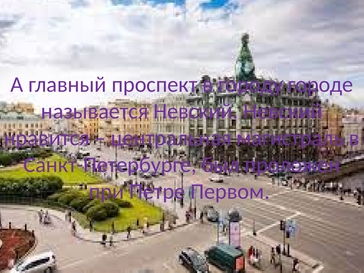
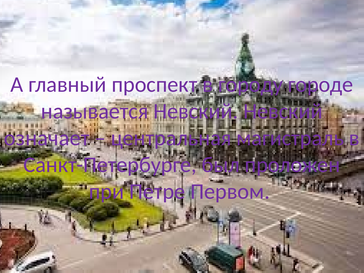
нравится: нравится -> означает (47, 138)
